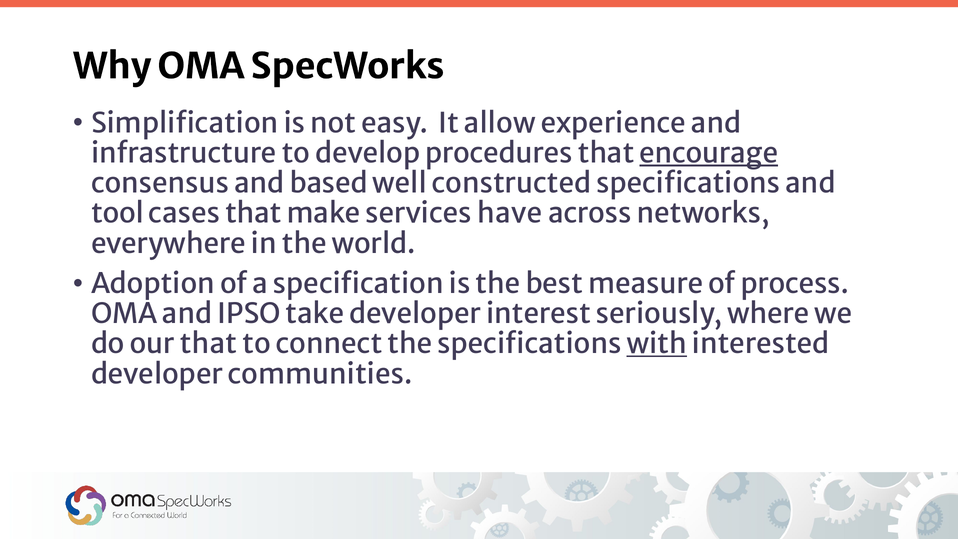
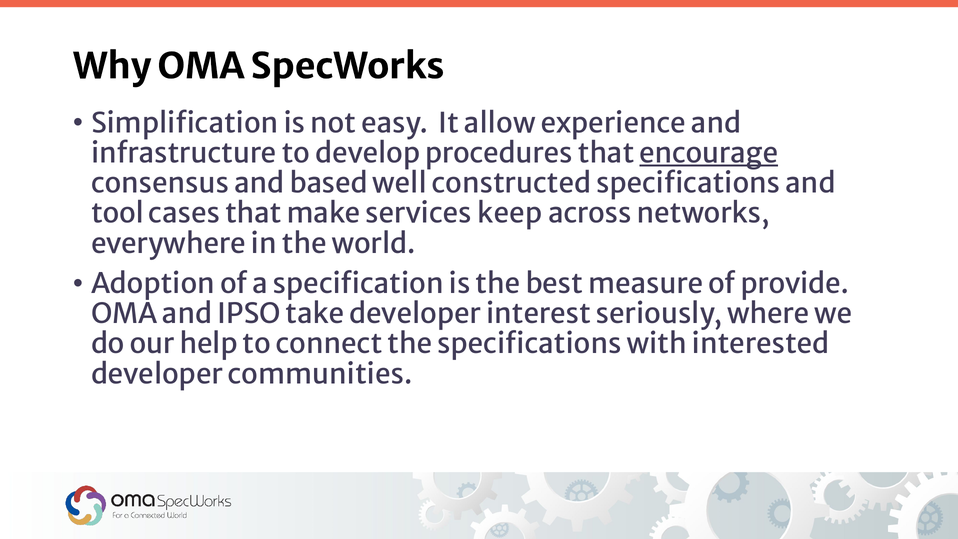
have: have -> keep (510, 214)
process: process -> provide (795, 284)
our that: that -> help (209, 344)
with underline: present -> none (657, 344)
